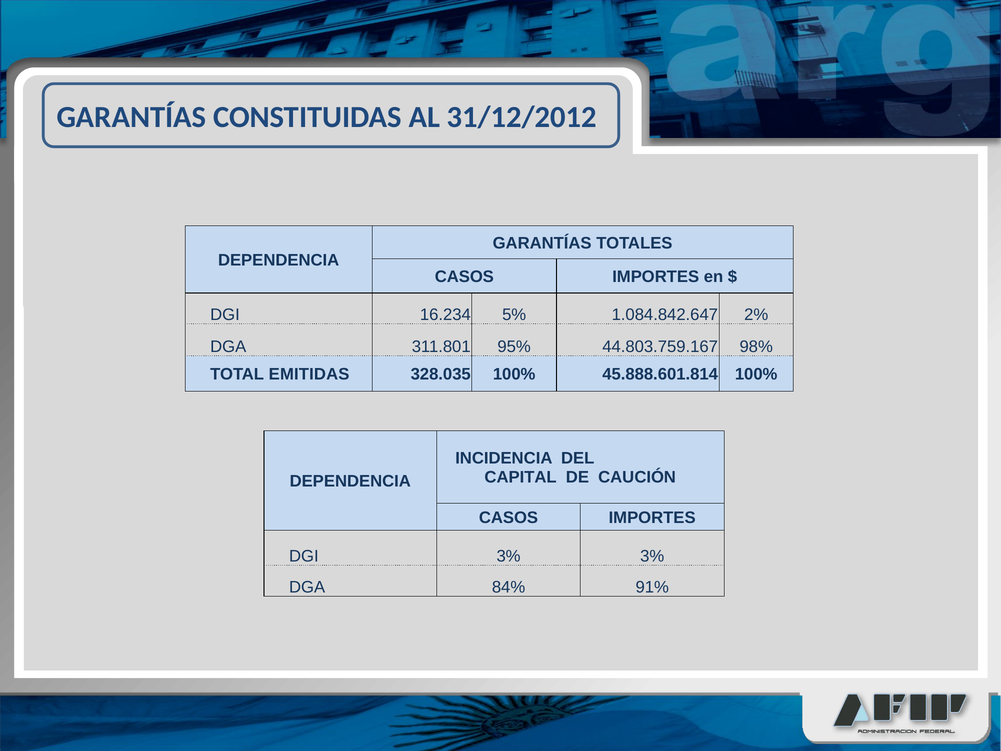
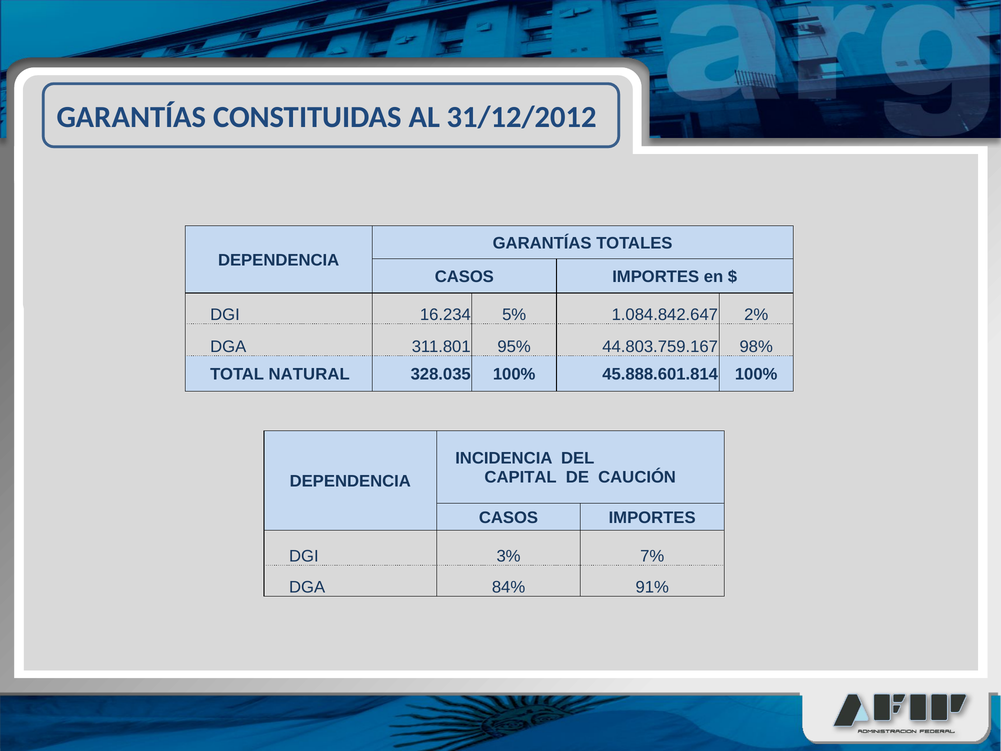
EMITIDAS: EMITIDAS -> NATURAL (309, 374)
3% 3%: 3% -> 7% (652, 556)
